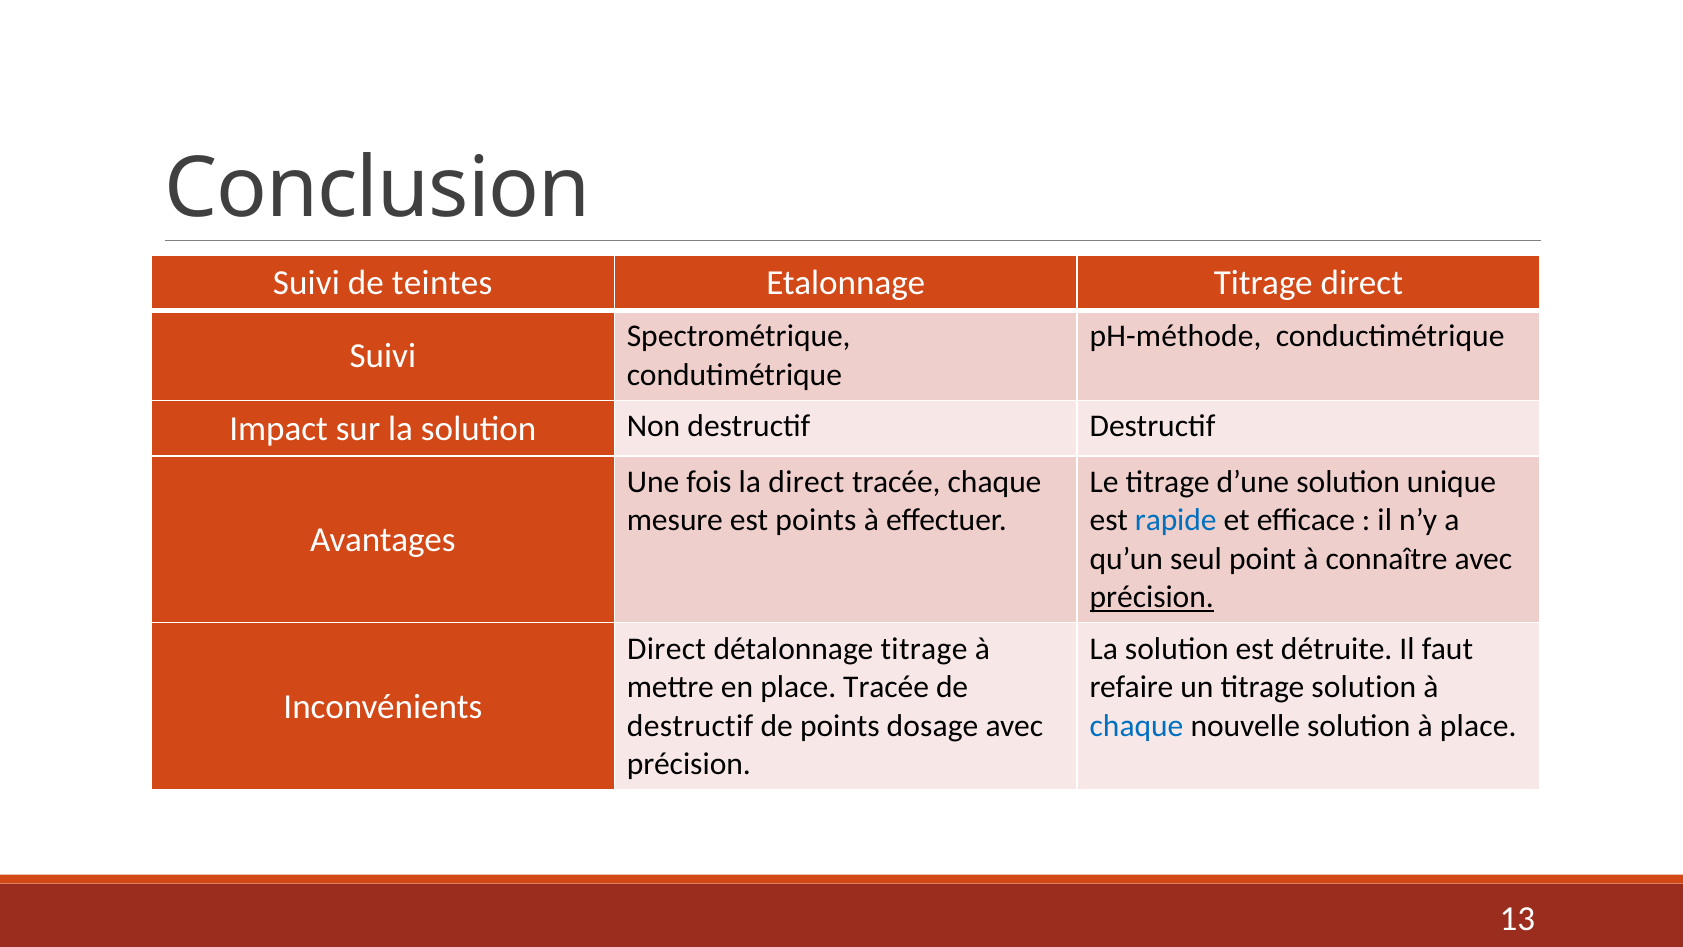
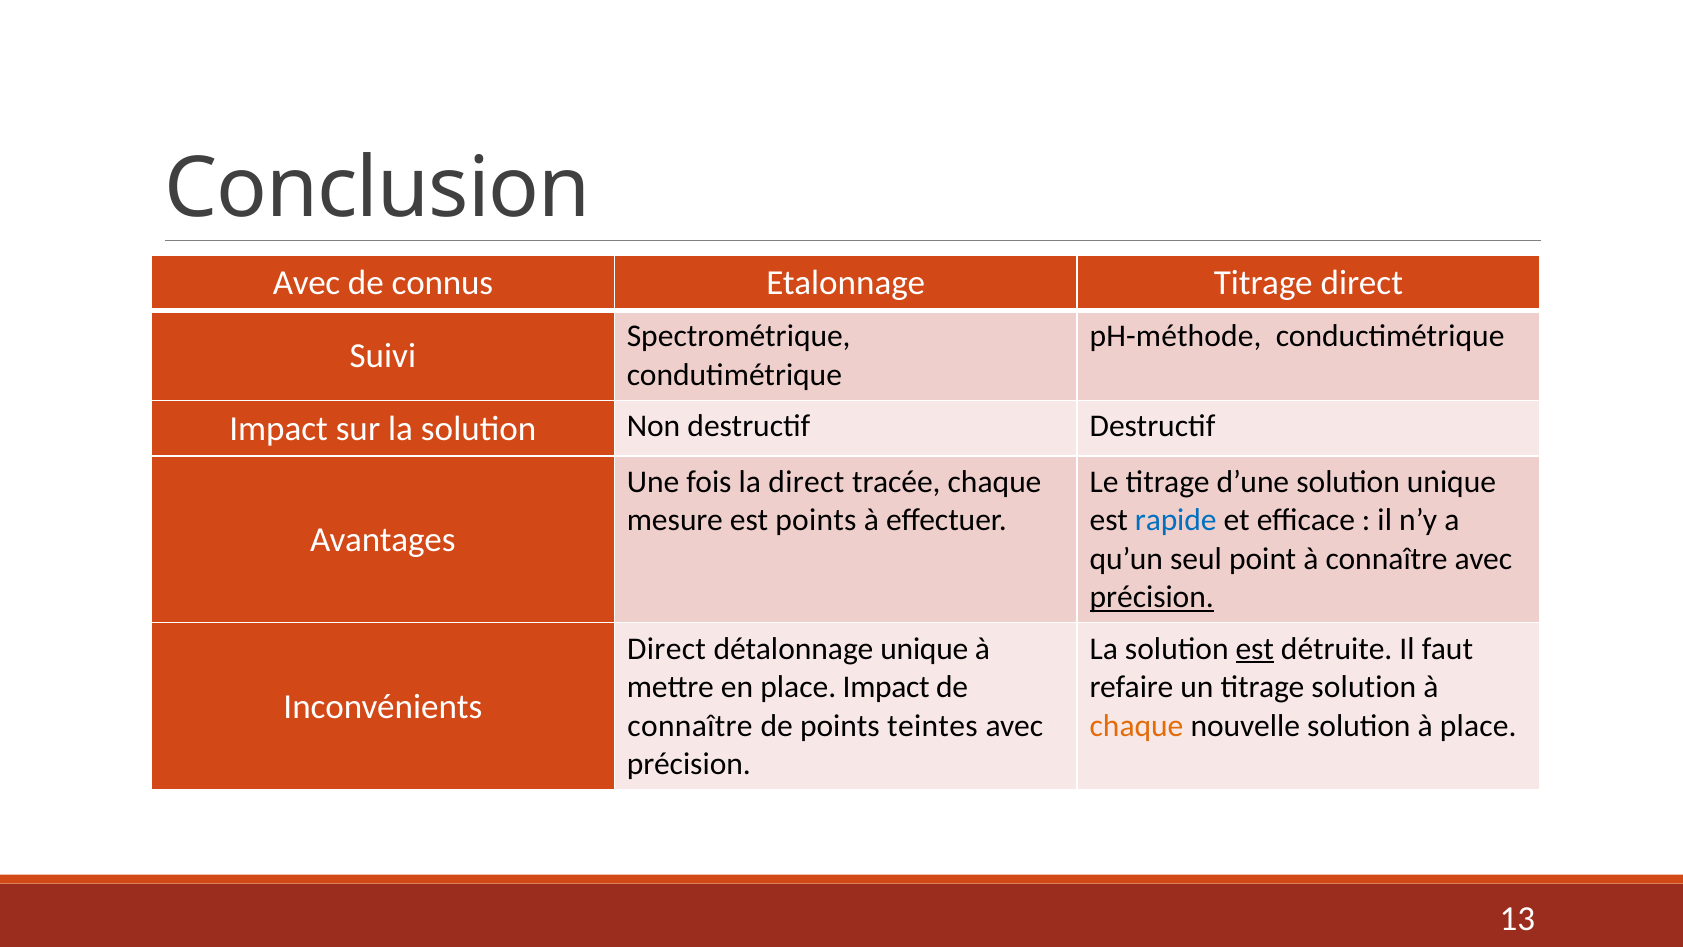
Suivi: Suivi -> Avec (307, 283)
teintes: teintes -> connus (442, 283)
détalonnage titrage: titrage -> unique (924, 648)
est underline: none -> present (1255, 648)
place Tracée: Tracée -> Impact (886, 687)
destructif: destructif -> connaître (690, 726)
dosage: dosage -> teintes (932, 726)
chaque colour: blue -> orange (1137, 726)
